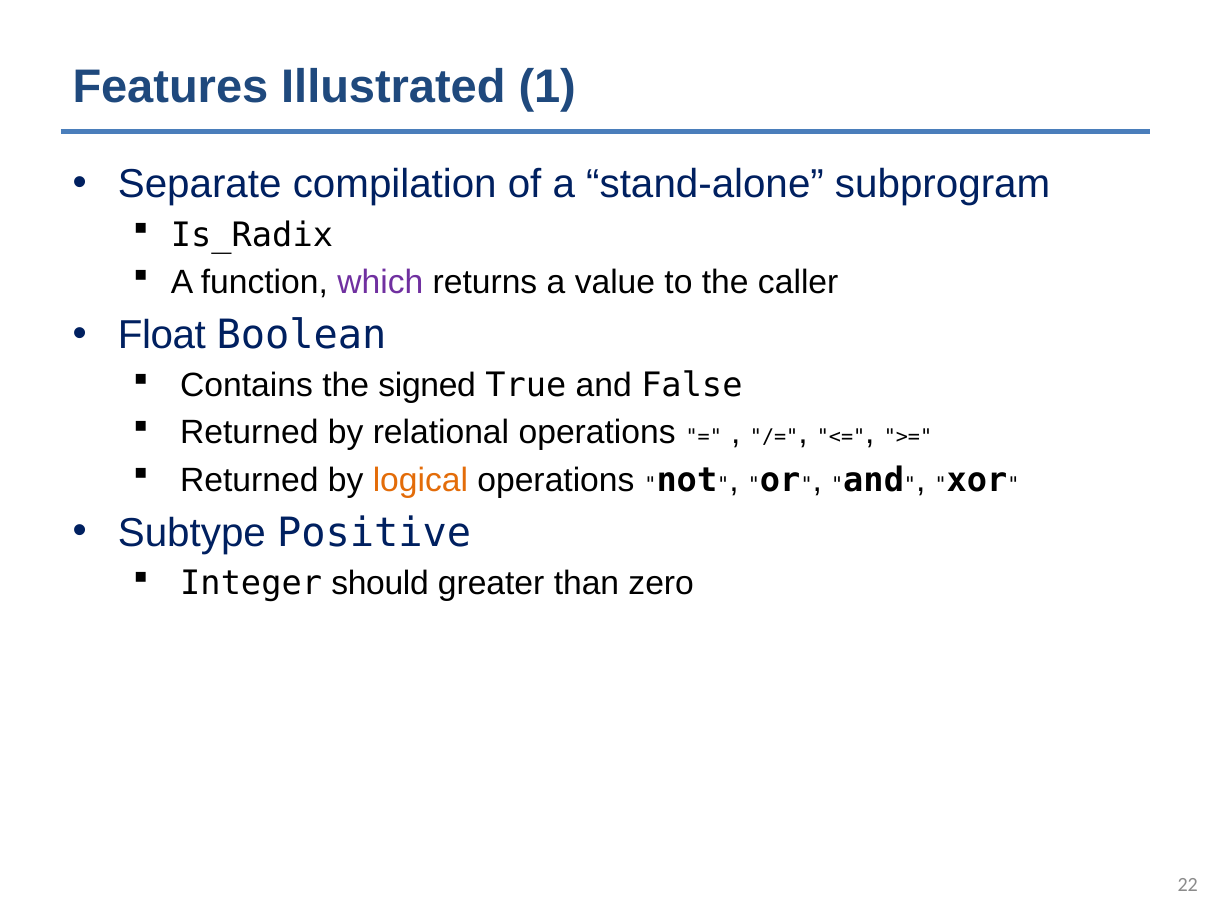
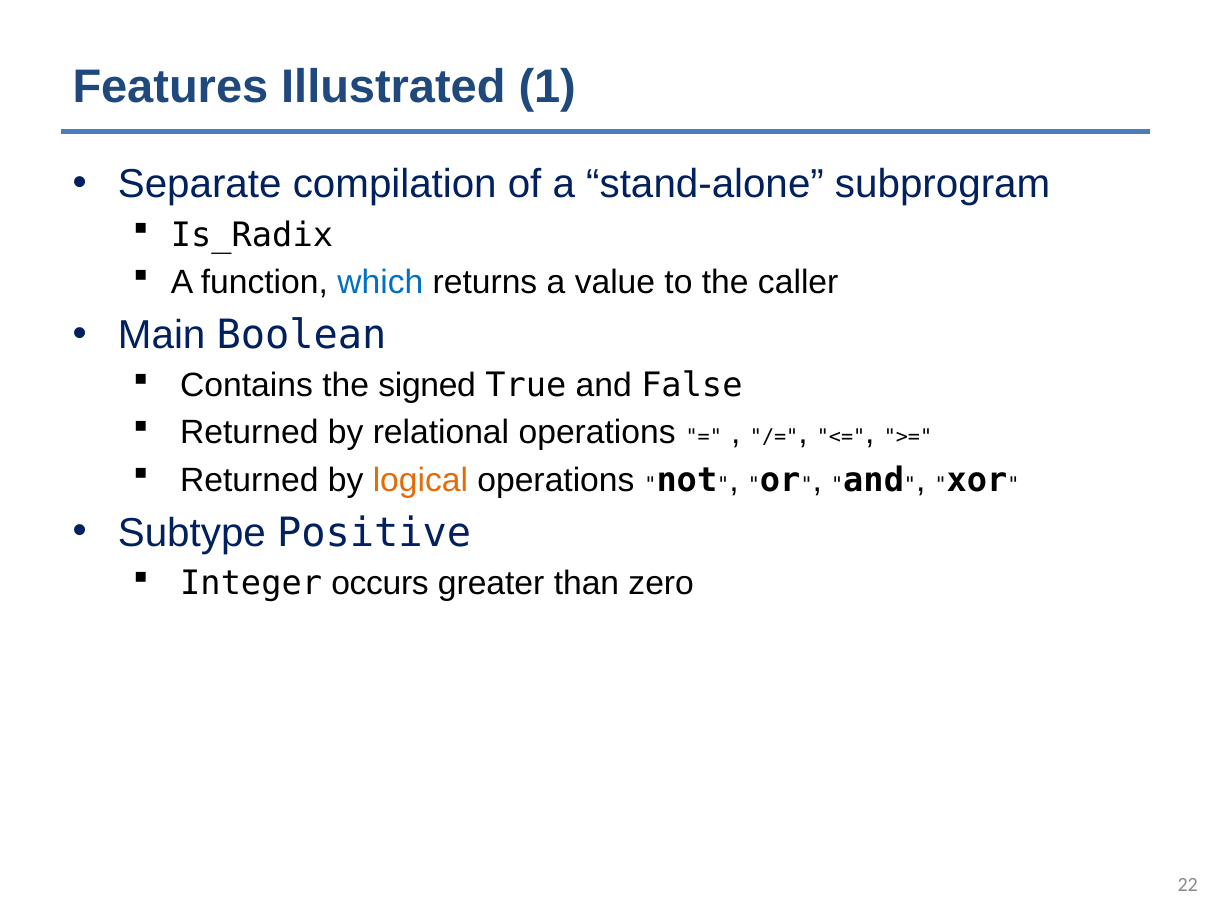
which colour: purple -> blue (380, 282)
Float: Float -> Main (162, 335)
should: should -> occurs (380, 583)
